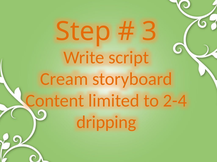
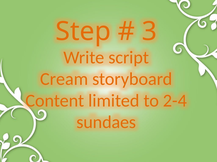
dripping: dripping -> sundaes (106, 123)
